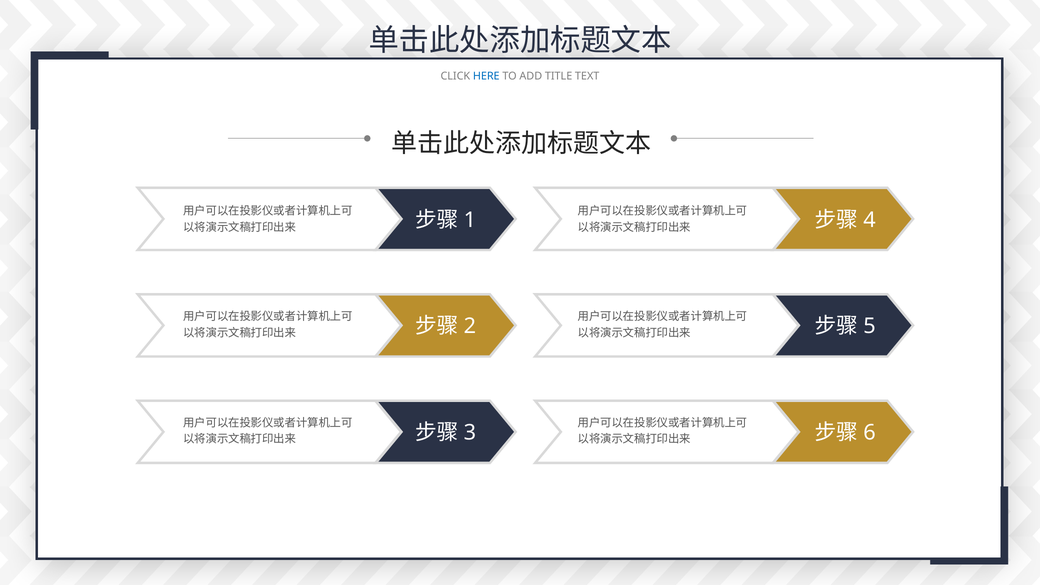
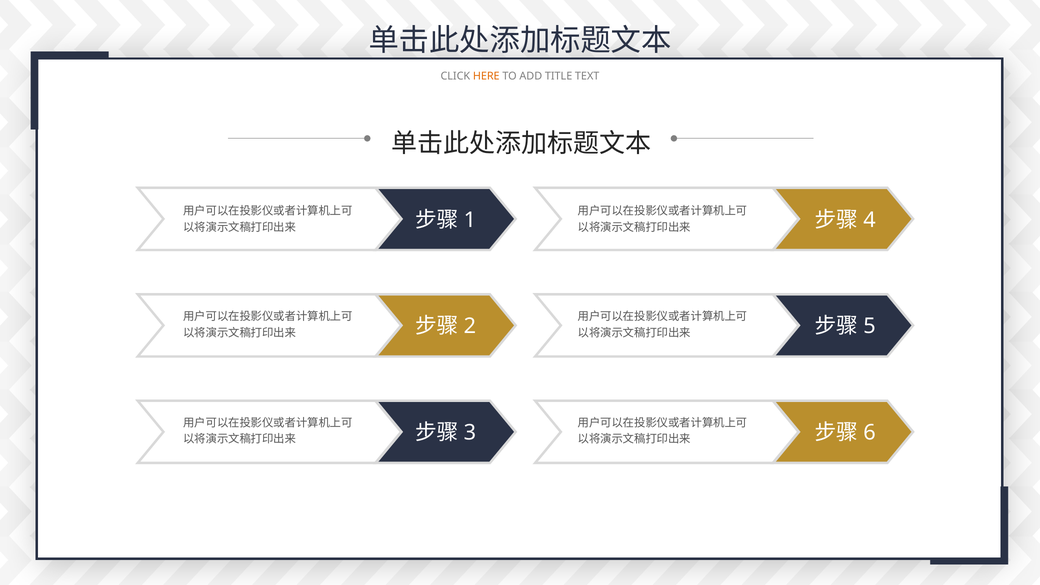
HERE colour: blue -> orange (486, 76)
